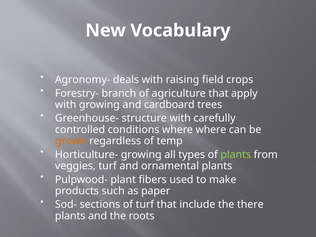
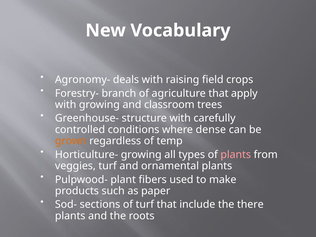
cardboard: cardboard -> classroom (169, 105)
where where: where -> dense (211, 130)
plants colour: light green -> pink (236, 155)
